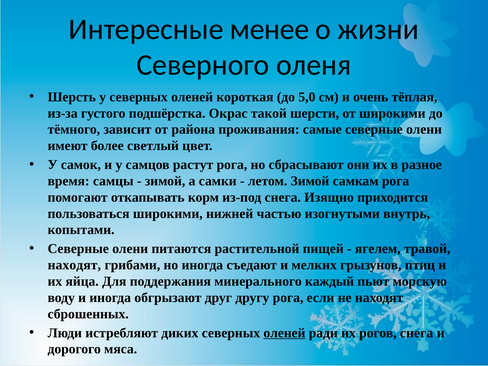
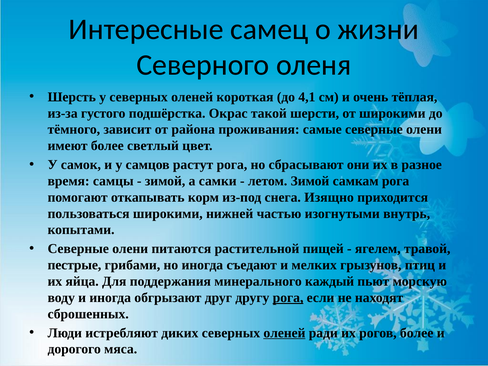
менее: менее -> самец (269, 29)
5,0: 5,0 -> 4,1 (307, 97)
находят: находят -> пестрые (74, 265)
рога underline: none -> present (288, 298)
рогов снега: снега -> более (417, 333)
